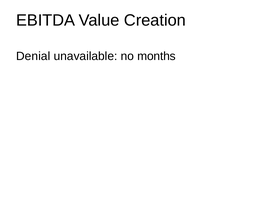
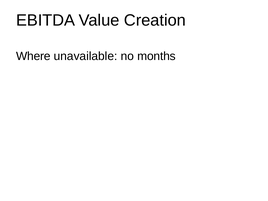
Denial: Denial -> Where (33, 56)
